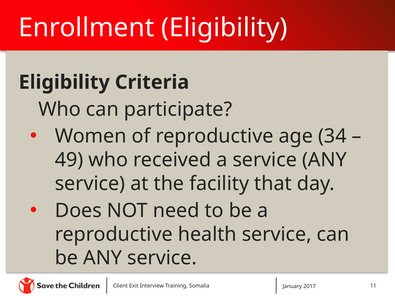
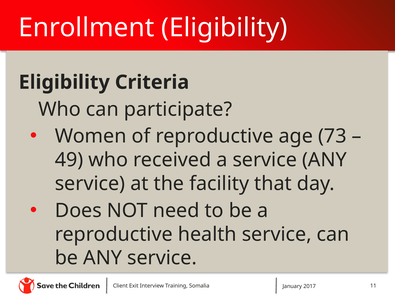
34: 34 -> 73 (332, 136)
